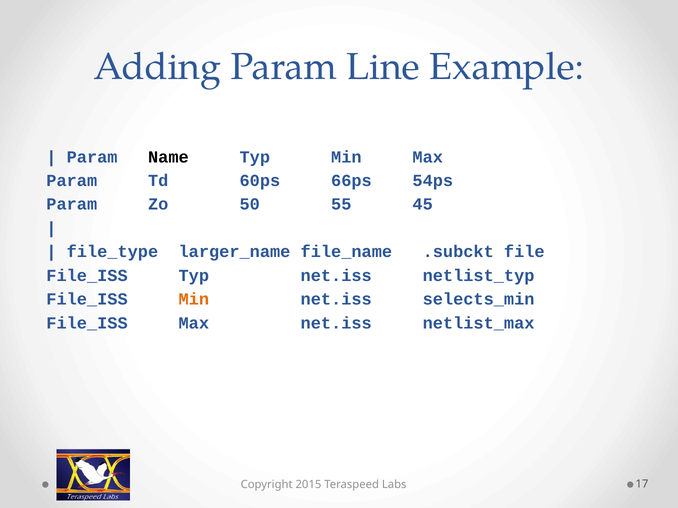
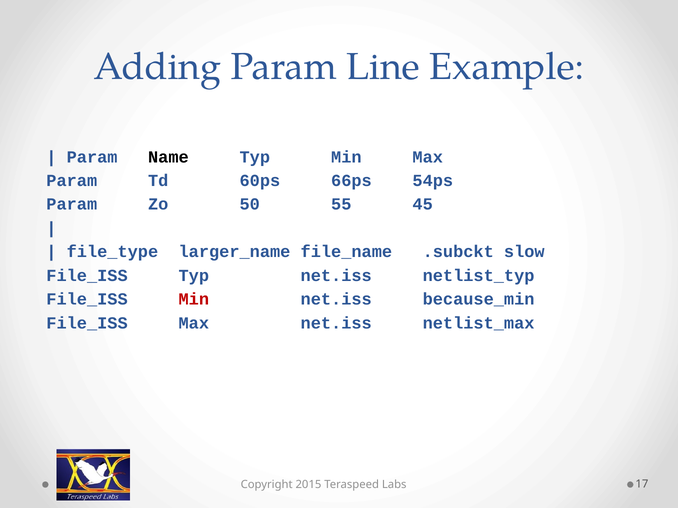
file: file -> slow (524, 252)
Min colour: orange -> red (194, 300)
selects_min: selects_min -> because_min (479, 300)
